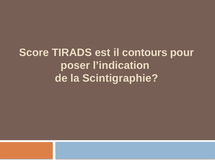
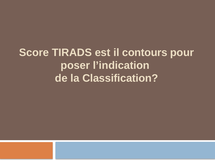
Scintigraphie: Scintigraphie -> Classification (120, 78)
